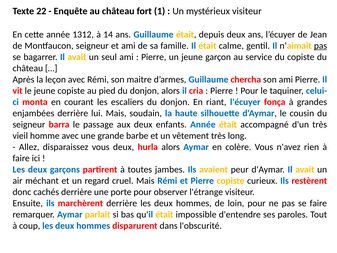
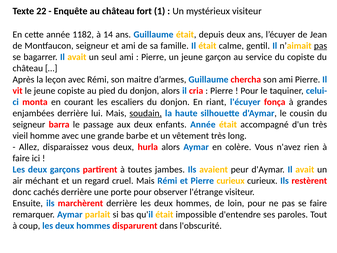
1312: 1312 -> 1182 (83, 35)
soudain underline: none -> present (146, 113)
Pierre copiste: copiste -> curieux (231, 181)
